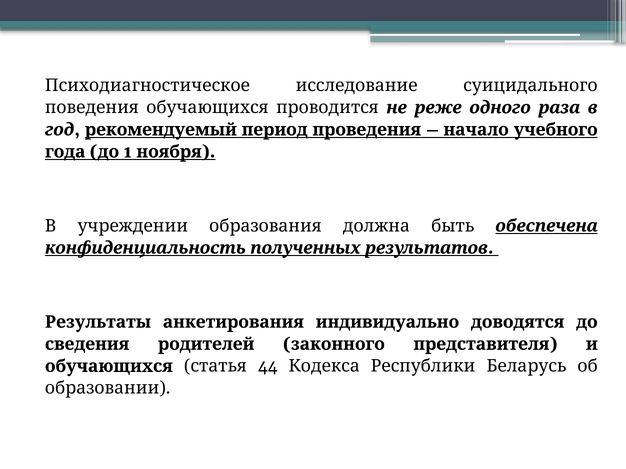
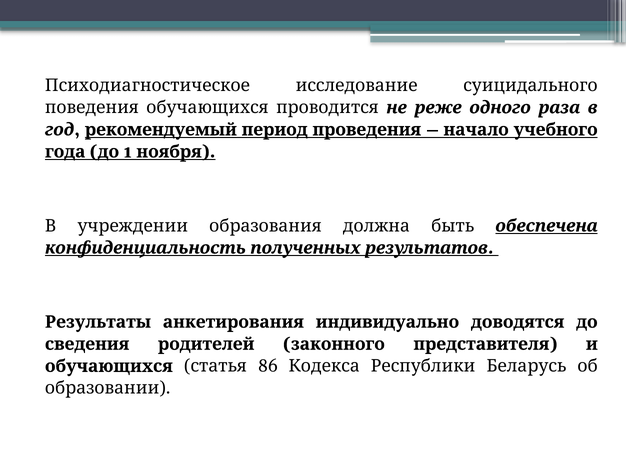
44: 44 -> 86 (268, 367)
